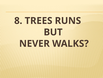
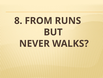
TREES: TREES -> FROM (39, 21)
